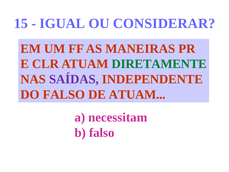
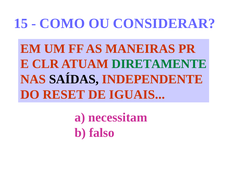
IGUAL: IGUAL -> COMO (62, 23)
SAÍDAS colour: purple -> black (74, 79)
DO FALSO: FALSO -> RESET (64, 94)
DE ATUAM: ATUAM -> IGUAIS (137, 94)
